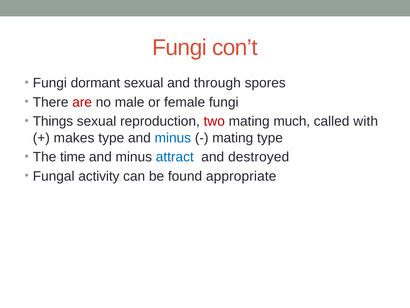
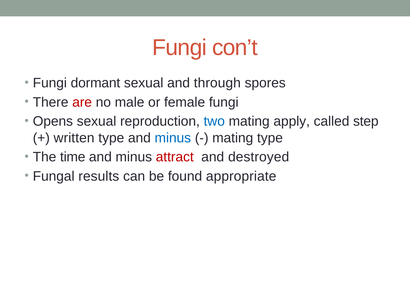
Things: Things -> Opens (53, 121)
two colour: red -> blue (214, 121)
much: much -> apply (292, 121)
with: with -> step (366, 121)
makes: makes -> written (74, 138)
attract colour: blue -> red (175, 157)
activity: activity -> results (99, 176)
